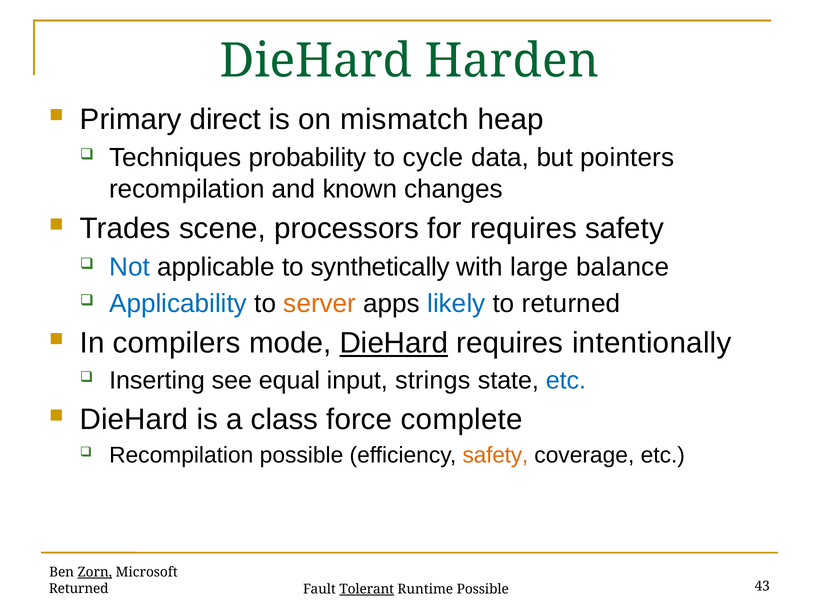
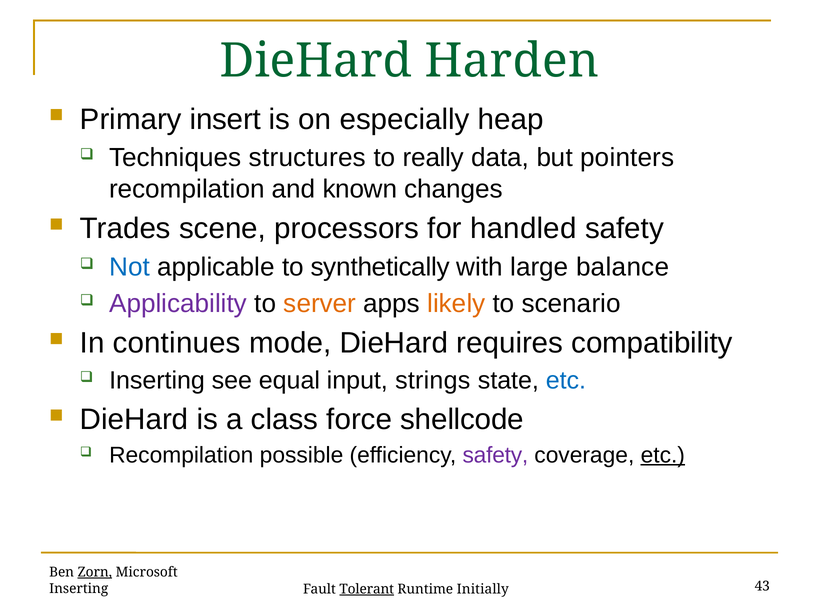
direct: direct -> insert (225, 119)
mismatch: mismatch -> especially (405, 119)
probability: probability -> structures (307, 158)
cycle: cycle -> really (433, 158)
for requires: requires -> handled (523, 229)
Applicability colour: blue -> purple (178, 304)
likely colour: blue -> orange (456, 304)
to returned: returned -> scenario (571, 304)
compilers: compilers -> continues (177, 343)
DieHard underline: present -> none (394, 343)
intentionally: intentionally -> compatibility (652, 343)
complete: complete -> shellcode (462, 420)
safety colour: orange -> purple (495, 455)
etc underline: none -> present (663, 455)
Returned: Returned -> Inserting (79, 589)
Runtime Possible: Possible -> Initially (483, 589)
